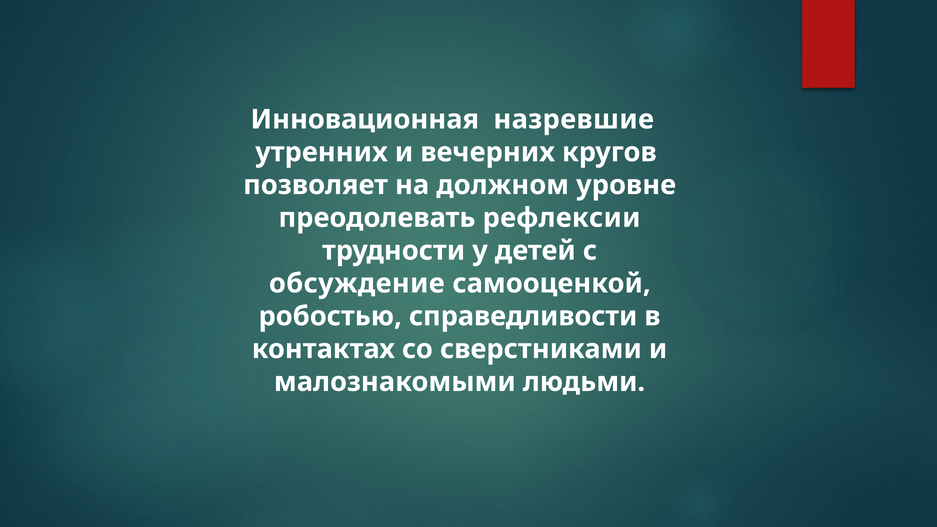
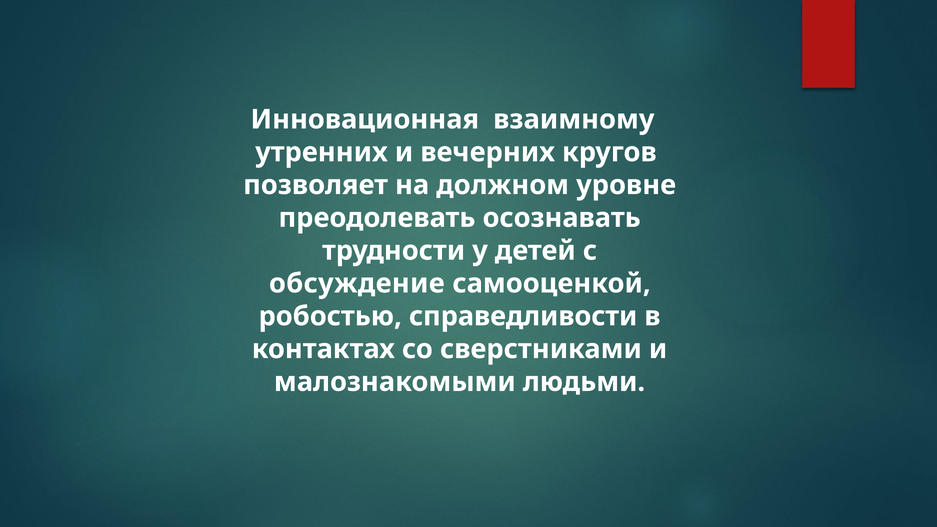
назревшие: назревшие -> взаимному (574, 119)
рефлексии: рефлексии -> осознавать (562, 218)
